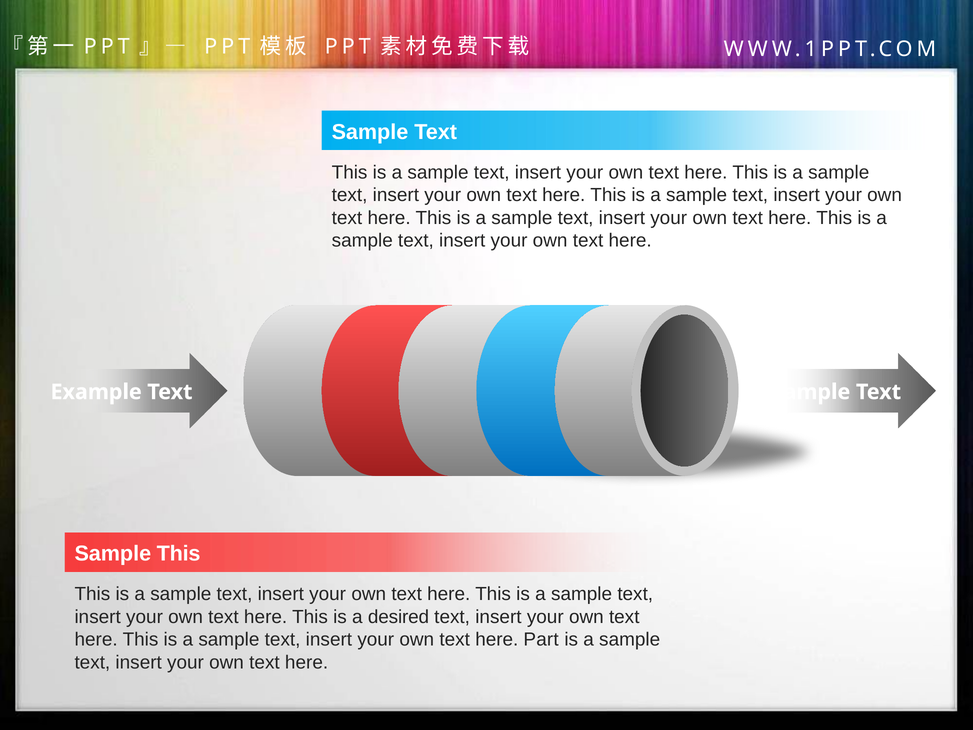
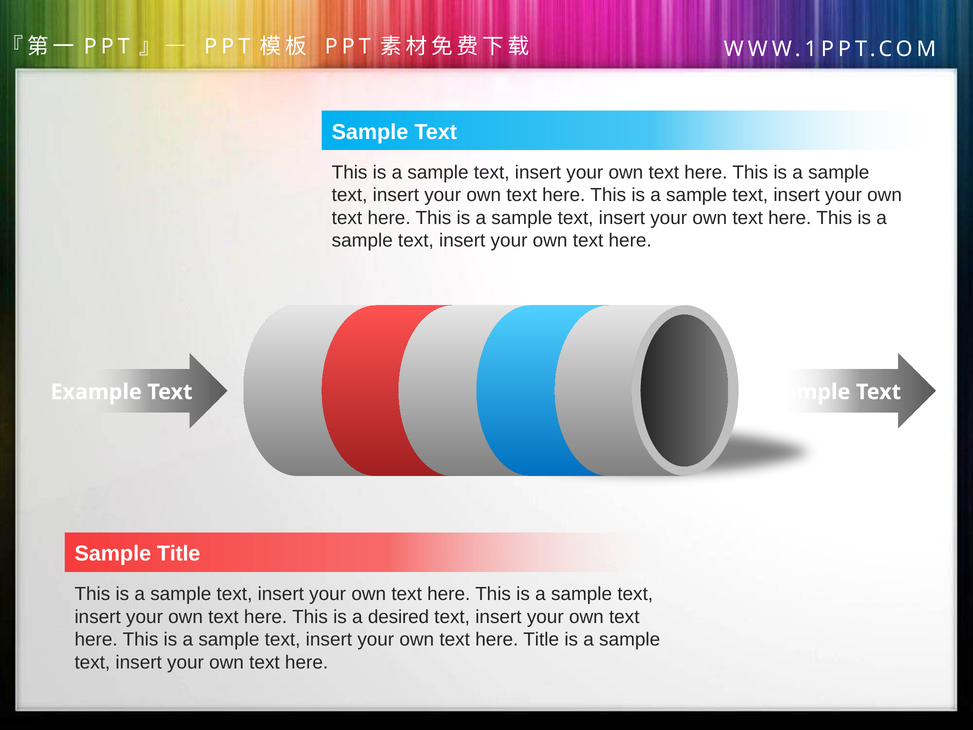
Sample This: This -> Title (179, 554)
here Part: Part -> Title (541, 639)
